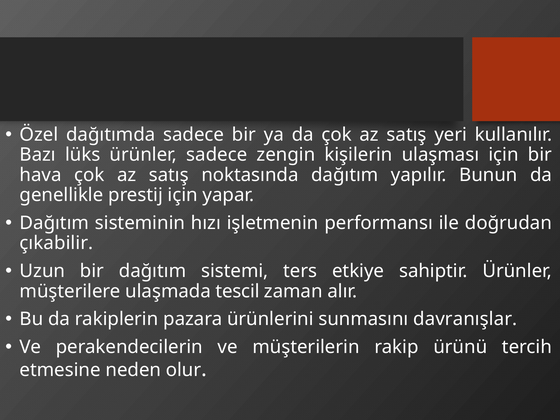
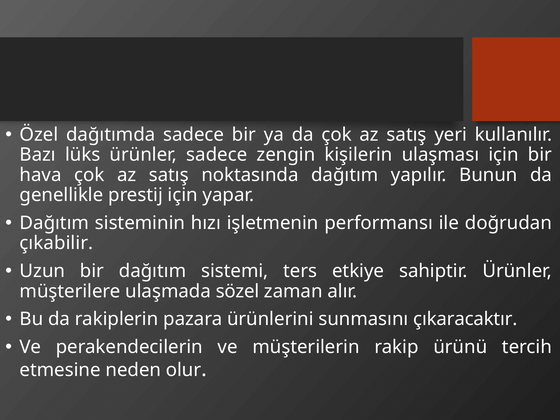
tescil: tescil -> sözel (238, 291)
davranışlar: davranışlar -> çıkaracaktır (465, 319)
